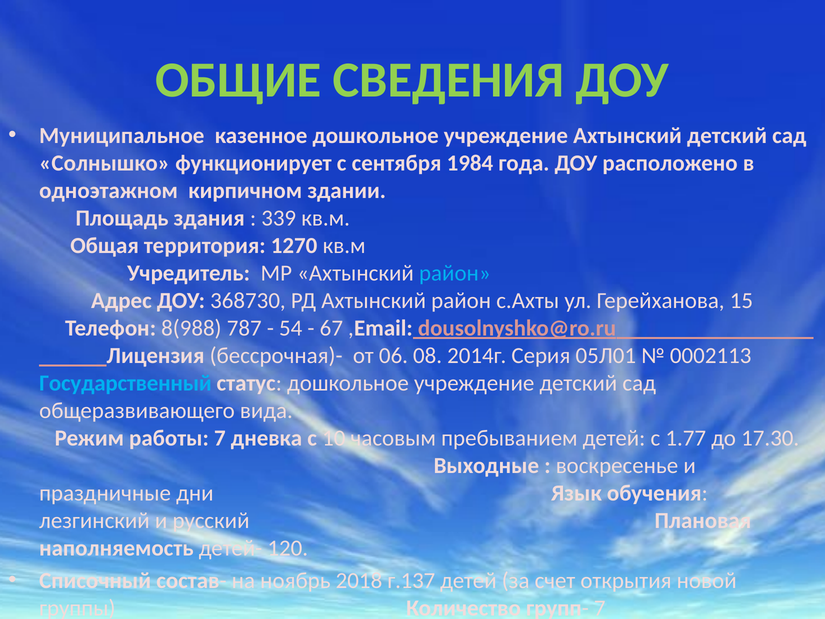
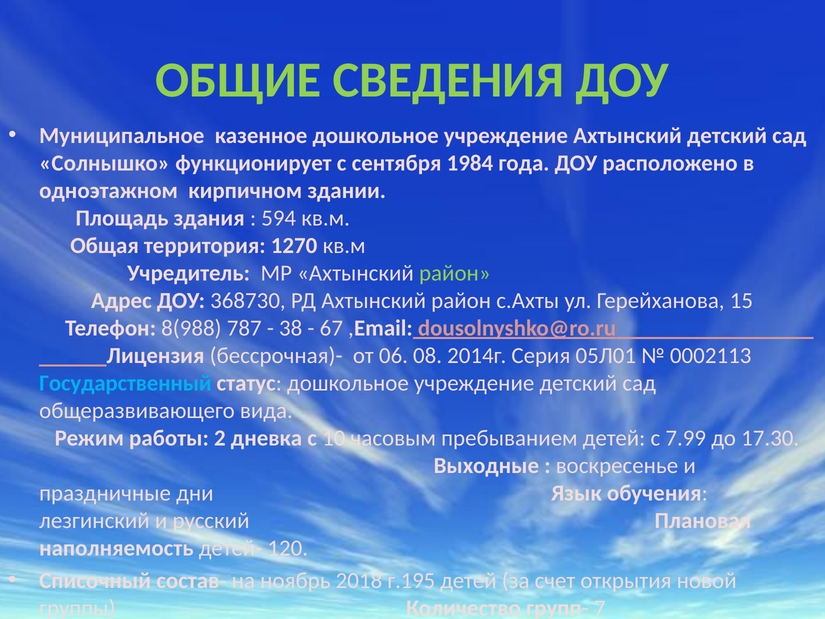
339: 339 -> 594 (279, 218)
район colour: light blue -> light green (455, 273)
54: 54 -> 38 (291, 328)
работы 7: 7 -> 2 (220, 438)
1.77: 1.77 -> 7.99 (686, 438)
г.137: г.137 -> г.195 (411, 580)
